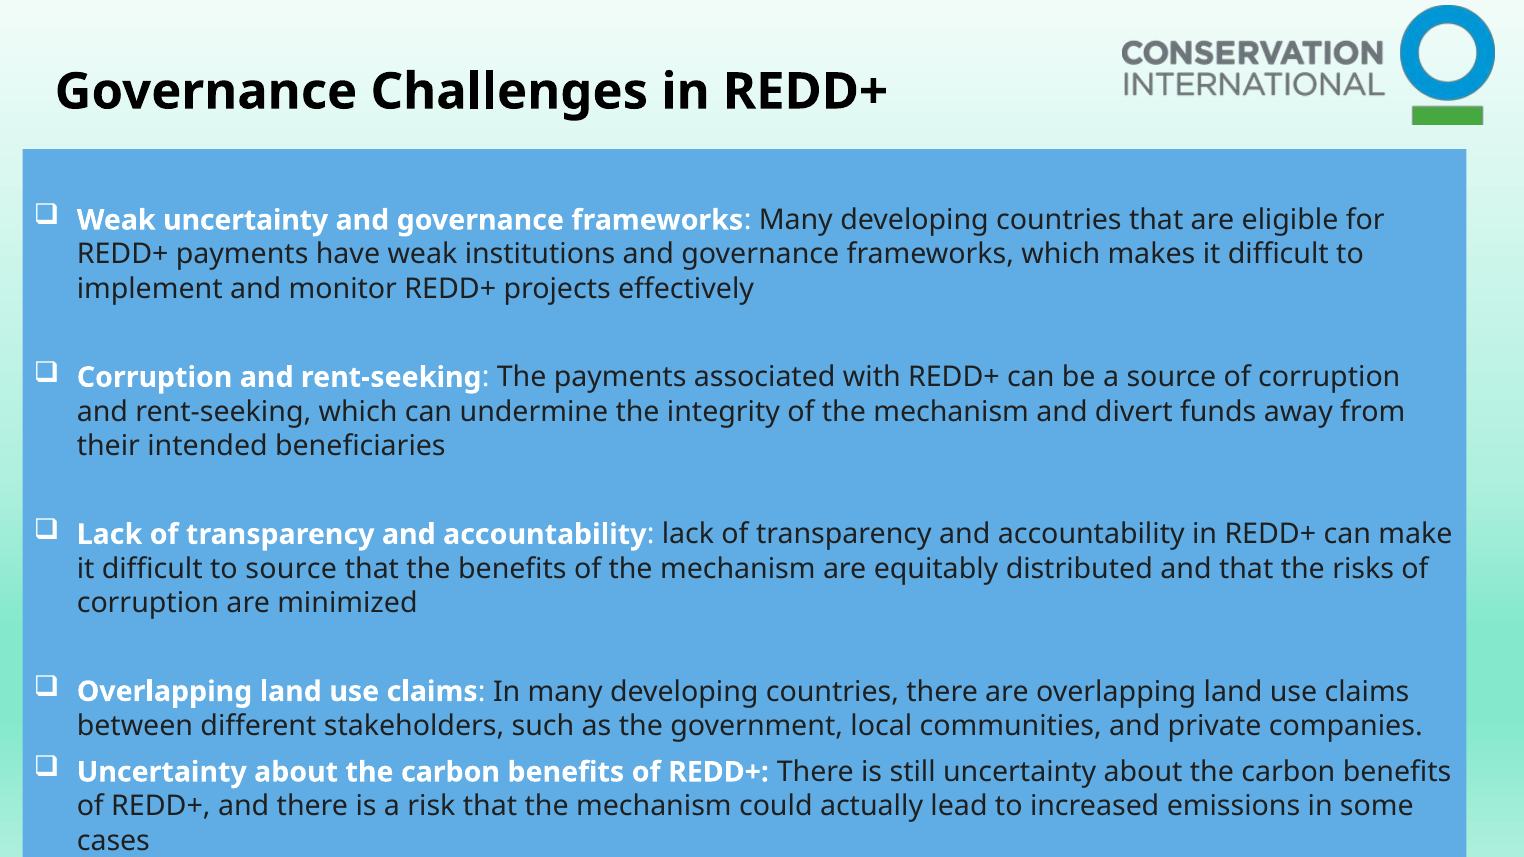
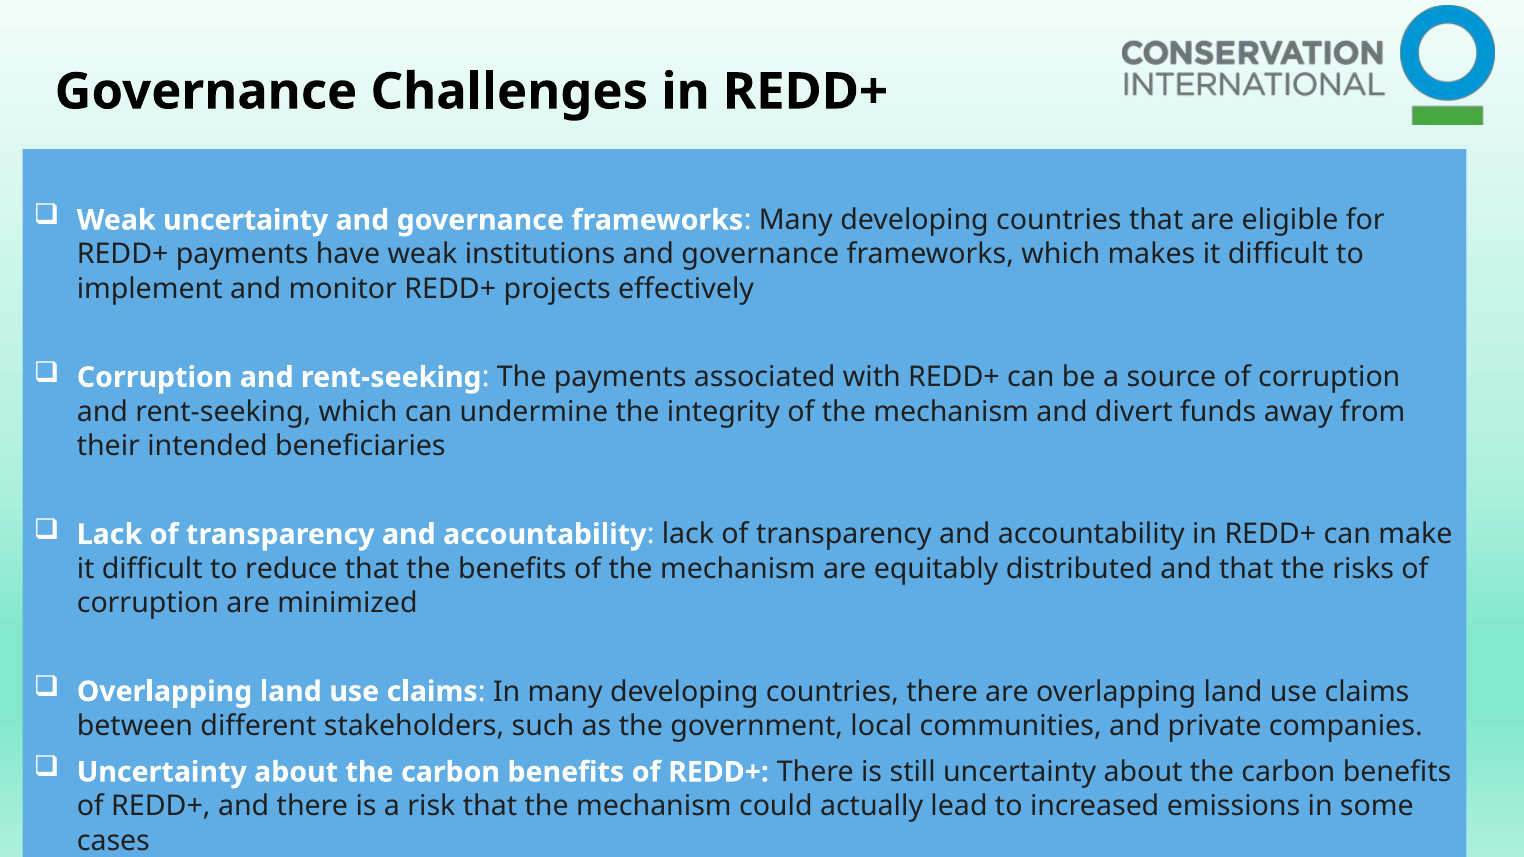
to source: source -> reduce (291, 569)
